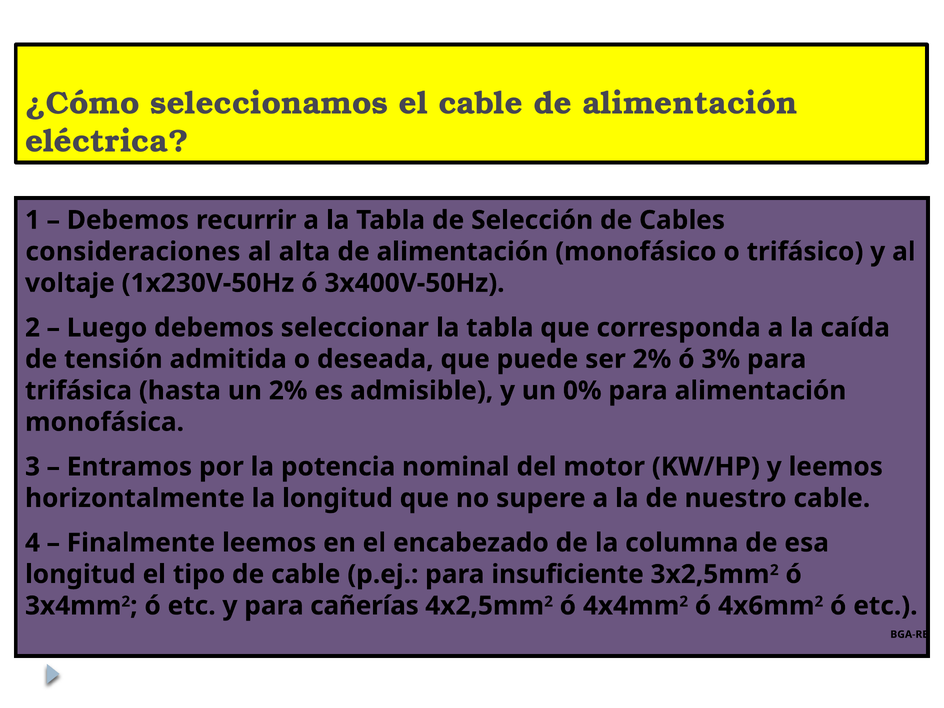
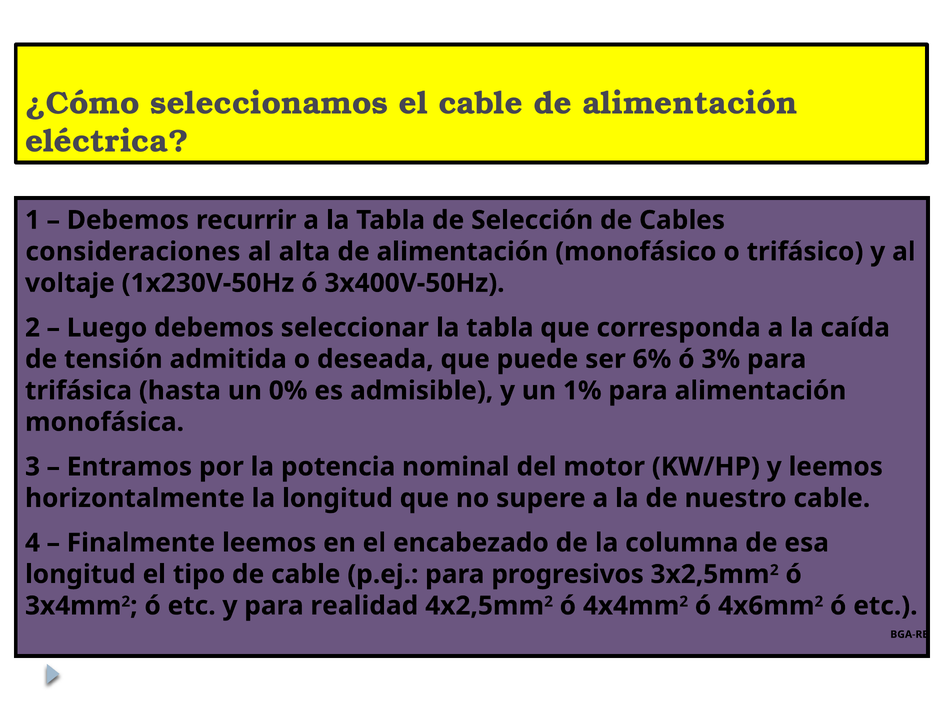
ser 2%: 2% -> 6% (652, 359)
un 2%: 2% -> 0% (288, 391)
0%: 0% -> 1% (582, 391)
insuficiente: insuficiente -> progresivos (568, 574)
cañerías: cañerías -> realidad (364, 606)
